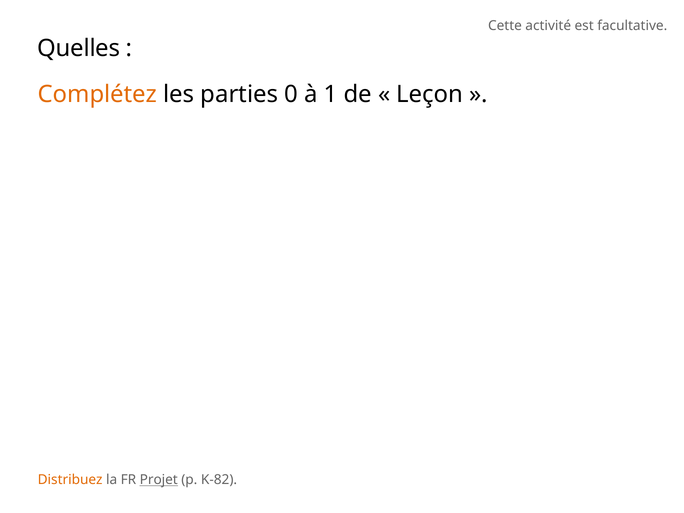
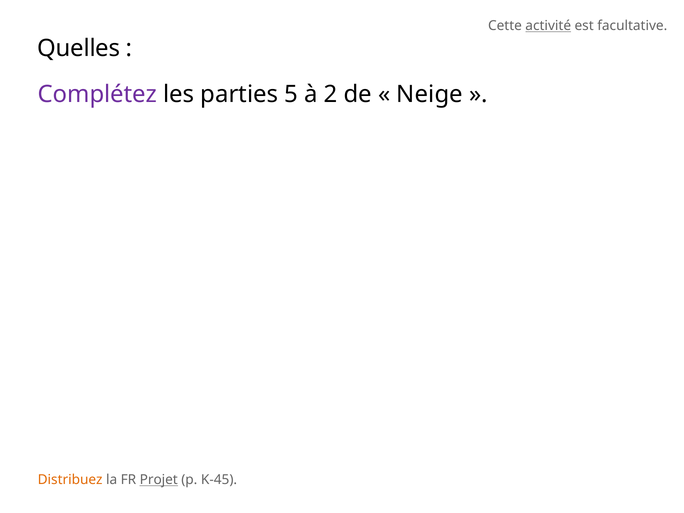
activité underline: none -> present (548, 26)
Complétez colour: orange -> purple (97, 94)
0: 0 -> 5 (291, 94)
1: 1 -> 2 (331, 94)
Leçon: Leçon -> Neige (430, 94)
K-82: K-82 -> K-45 (219, 480)
